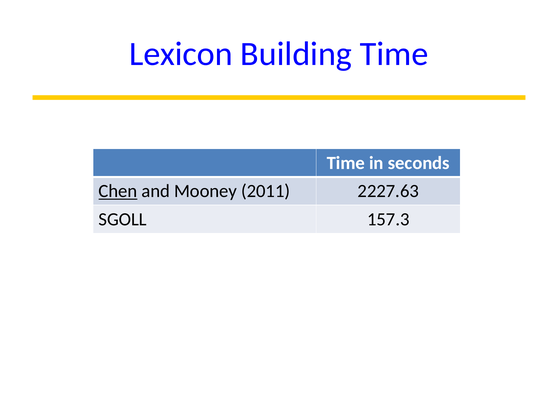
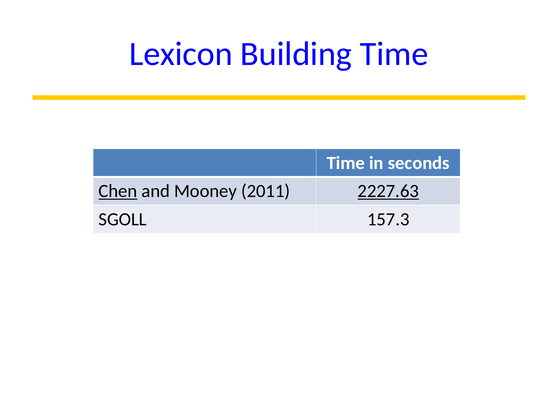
2227.63 underline: none -> present (388, 191)
